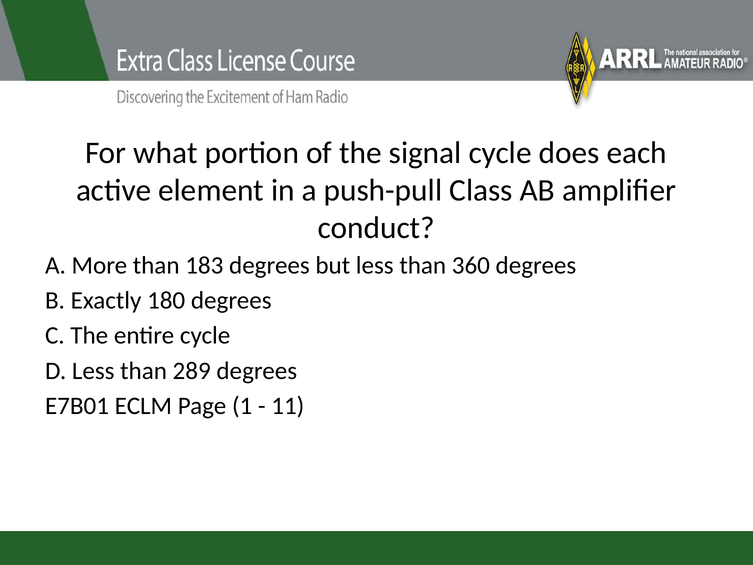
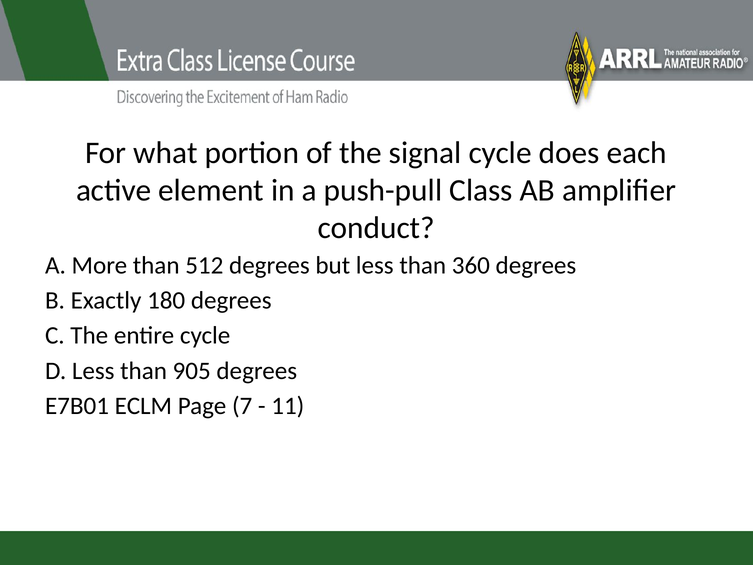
183: 183 -> 512 (204, 265)
289: 289 -> 905 (192, 371)
1: 1 -> 7 (242, 406)
